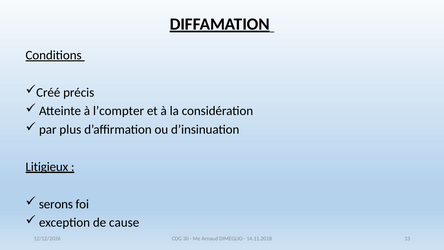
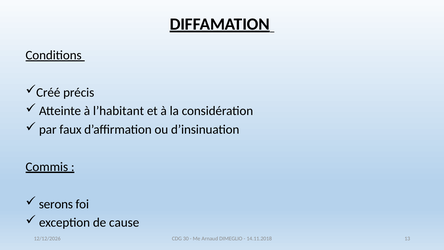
l’compter: l’compter -> l’habitant (119, 111)
plus: plus -> faux (70, 130)
Litigieux: Litigieux -> Commis (47, 167)
